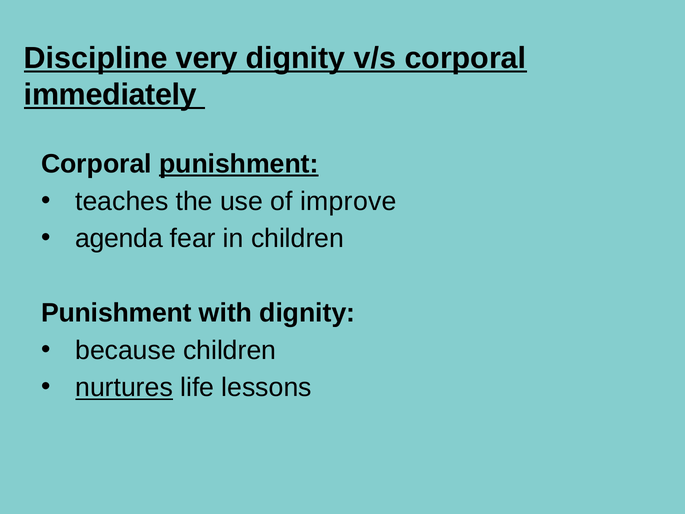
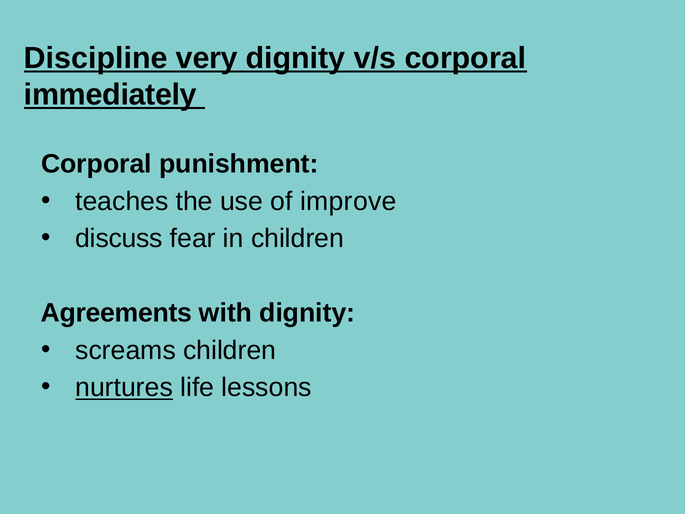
punishment underline: present -> none (239, 164)
agenda: agenda -> discuss (119, 238)
Punishment: Punishment -> Agreements (117, 313)
because: because -> screams (126, 350)
